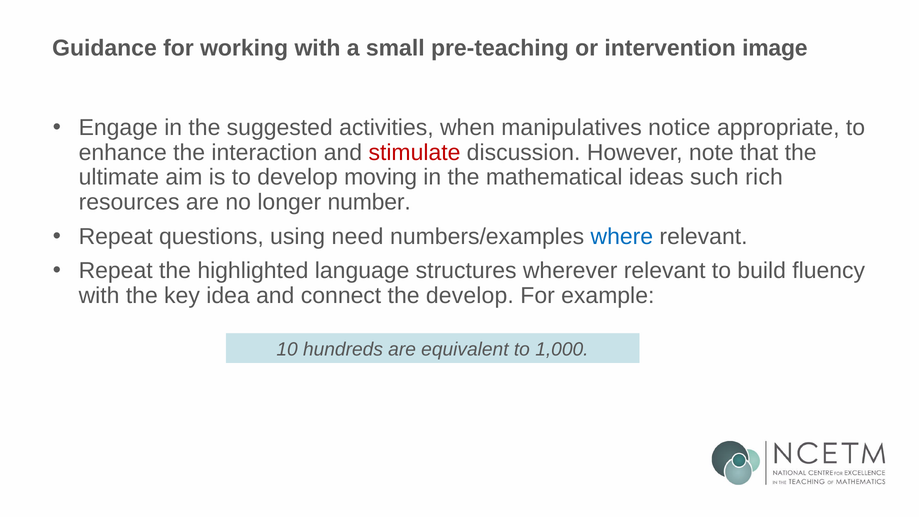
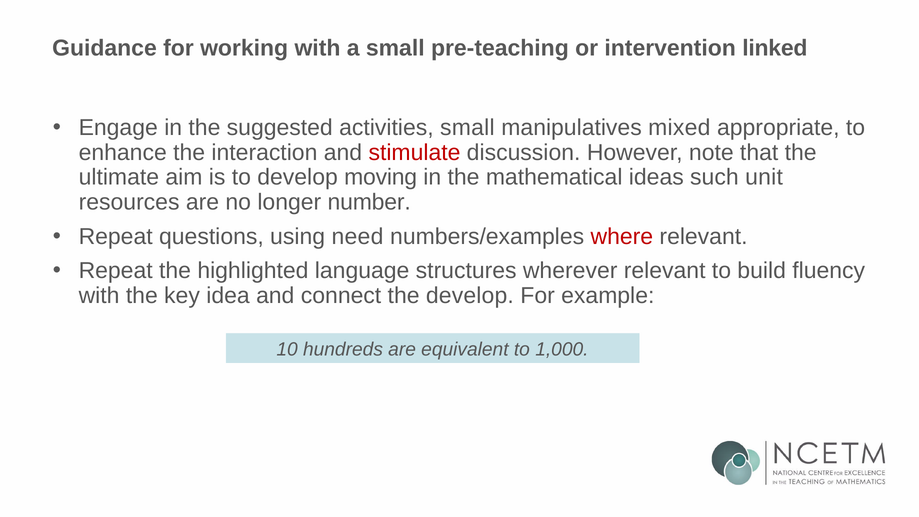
image: image -> linked (775, 48)
activities when: when -> small (467, 128)
notice: notice -> mixed (679, 128)
rich: rich -> unit (764, 177)
where colour: blue -> red (622, 236)
